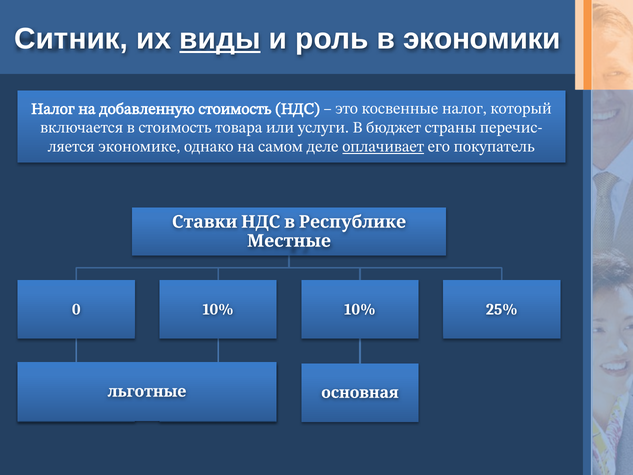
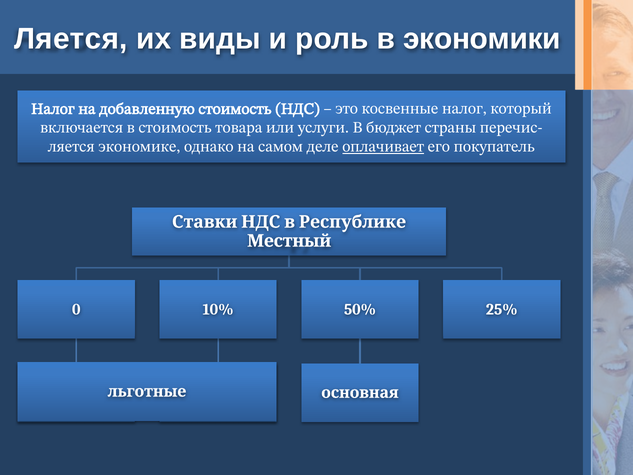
Ситник: Ситник -> Ляется (71, 39)
виды underline: present -> none (220, 39)
Местные: Местные -> Местный (289, 241)
10% 10%: 10% -> 50% (360, 309)
